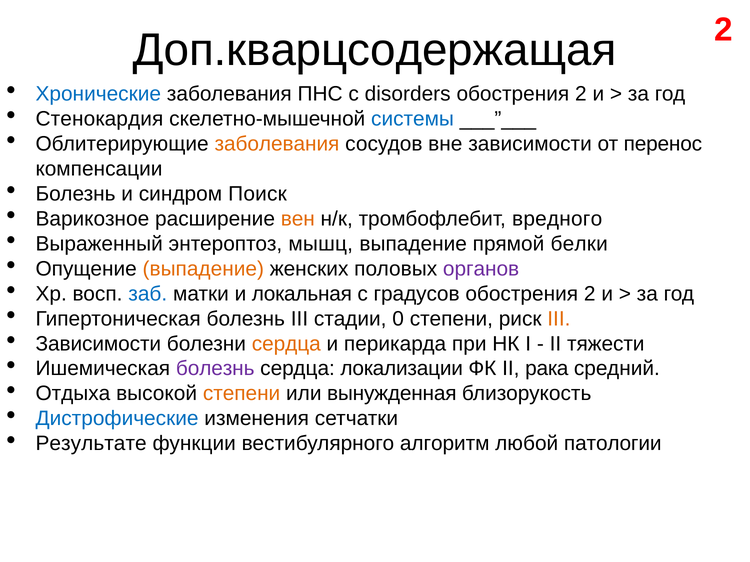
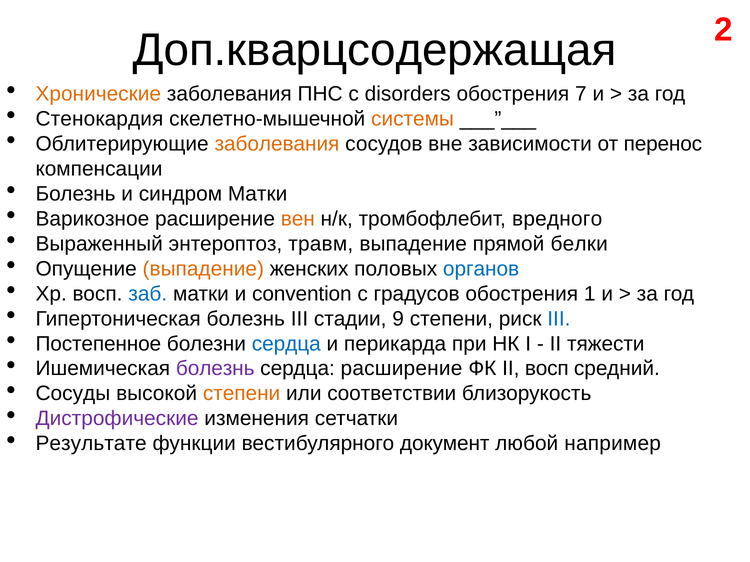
Хронические colour: blue -> orange (98, 94)
2: 2 -> 7 (581, 94)
системы colour: blue -> orange (413, 119)
синдром Поиск: Поиск -> Матки (258, 194)
мышц: мышц -> травм (321, 244)
органов colour: purple -> blue (481, 269)
локальная: локальная -> convention (302, 294)
2: 2 -> 1 (590, 294)
0: 0 -> 9 (398, 319)
III colour: orange -> blue (559, 319)
Зависимости: Зависимости -> Постепенное (98, 344)
сердца colour: orange -> blue (286, 344)
сердца локализации: локализации -> расширение (401, 369)
II рака: рака -> восп (547, 369)
Отдыха: Отдыха -> Сосуды (73, 394)
вынужденная: вынужденная -> соответствии (392, 394)
Дистрофические colour: blue -> purple (117, 419)
алгоритм: алгоритм -> документ (445, 444)
патологии: патологии -> например (613, 444)
